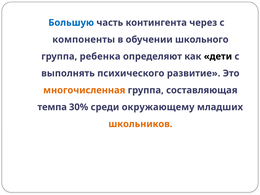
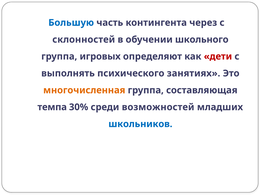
компоненты: компоненты -> склонностей (84, 40)
ребенка: ребенка -> игровых (100, 56)
дети colour: black -> red (218, 56)
развитие: развитие -> занятиях (194, 73)
окружающему: окружающему -> возможностей (158, 107)
школьников colour: orange -> blue (140, 124)
